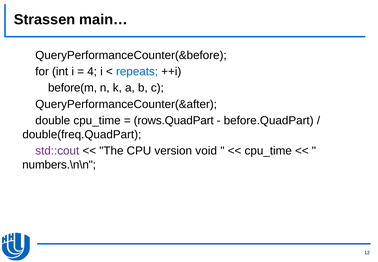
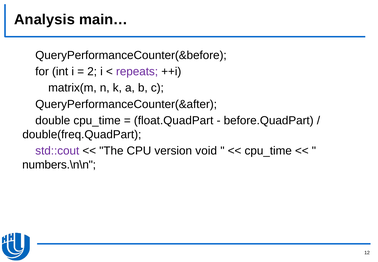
Strassen: Strassen -> Analysis (44, 20)
4: 4 -> 2 (92, 72)
repeats colour: blue -> purple (137, 72)
before(m: before(m -> matrix(m (72, 88)
rows.QuadPart: rows.QuadPart -> float.QuadPart (174, 120)
